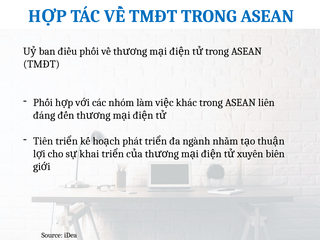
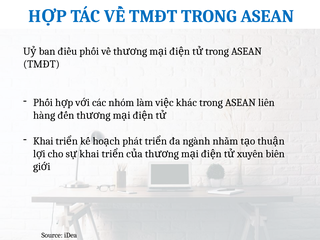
đáng: đáng -> hàng (44, 115)
Tiến: Tiến -> Khai (43, 141)
